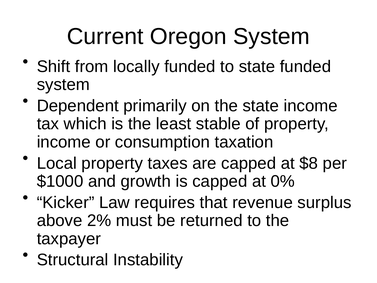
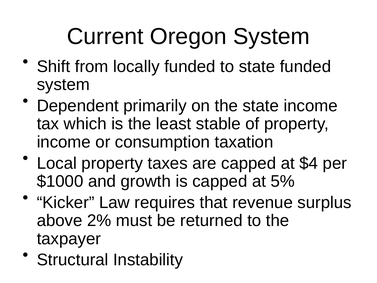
$8: $8 -> $4 (309, 163)
0%: 0% -> 5% (283, 181)
